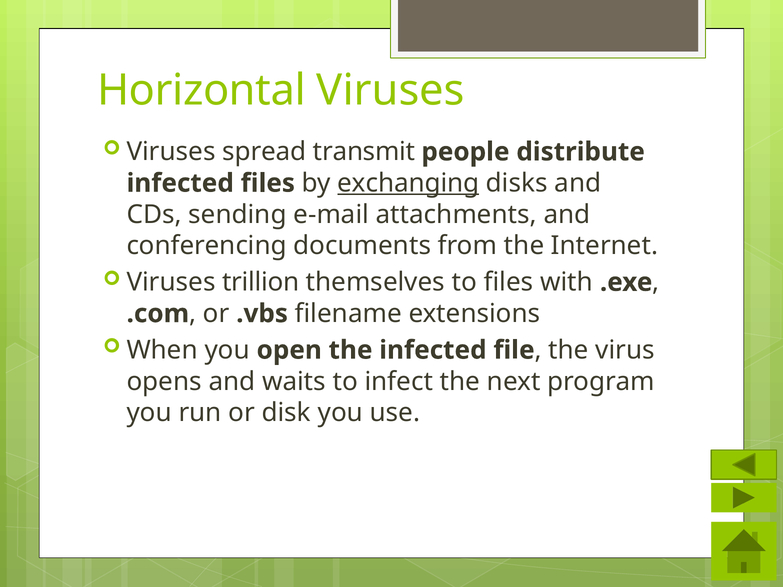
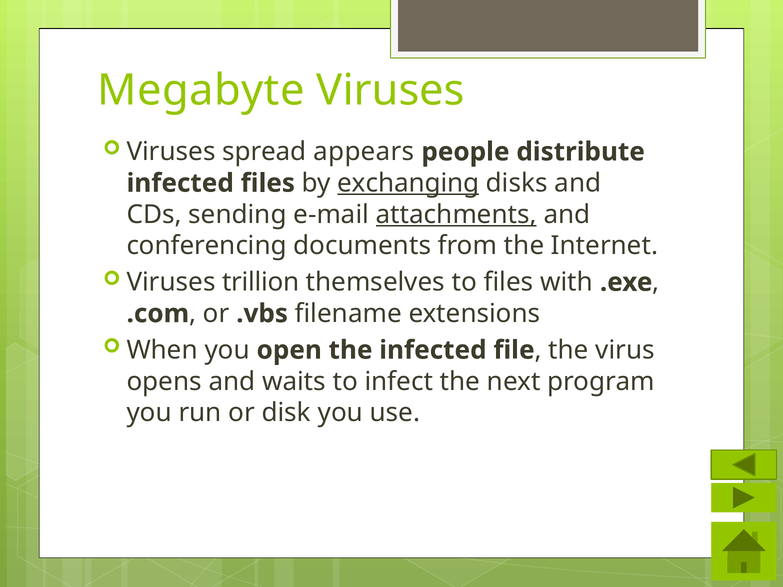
Horizontal: Horizontal -> Megabyte (201, 90)
transmit: transmit -> appears (364, 152)
attachments underline: none -> present (456, 215)
